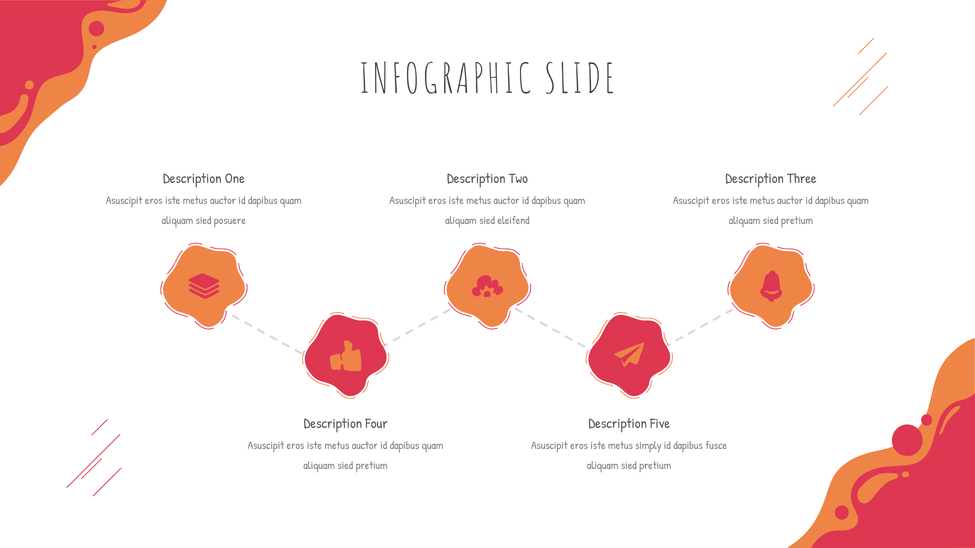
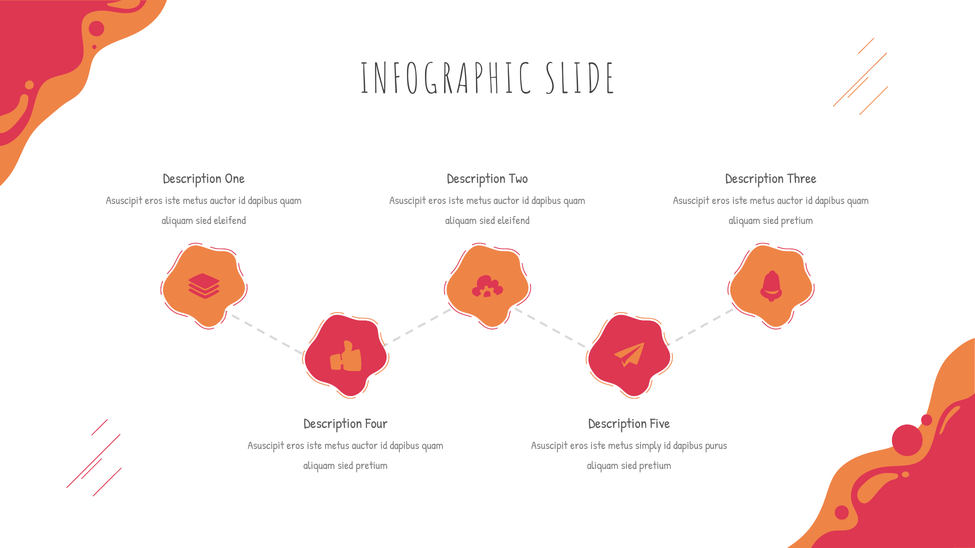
posuere: posuere -> eleifend (230, 221)
fusce: fusce -> purus (716, 446)
